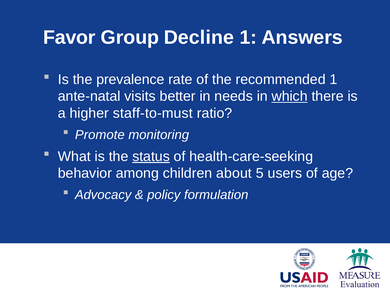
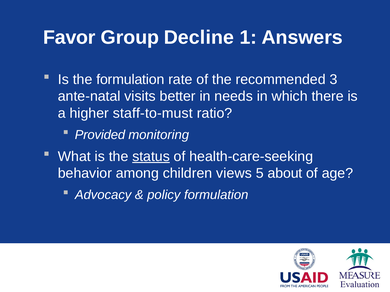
the prevalence: prevalence -> formulation (130, 80)
recommended 1: 1 -> 3 (333, 80)
which underline: present -> none (290, 97)
Promote: Promote -> Provided (100, 135)
about: about -> views (234, 174)
users: users -> about (285, 174)
